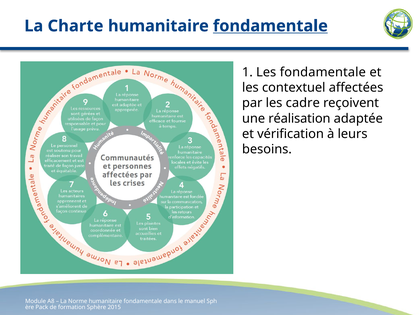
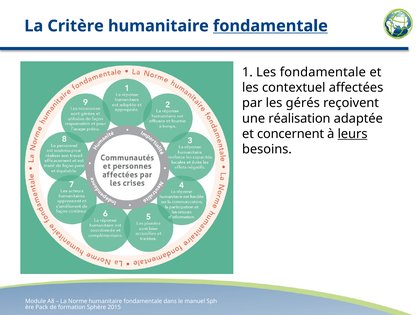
Charte: Charte -> Critère (76, 26)
cadre: cadre -> gérés (303, 103)
vérification: vérification -> concernent (291, 134)
leurs underline: none -> present (353, 134)
